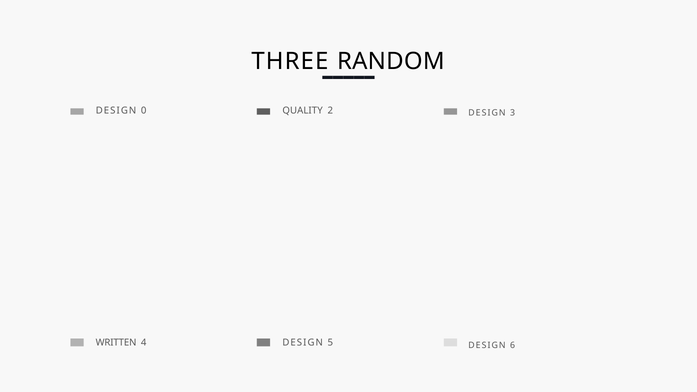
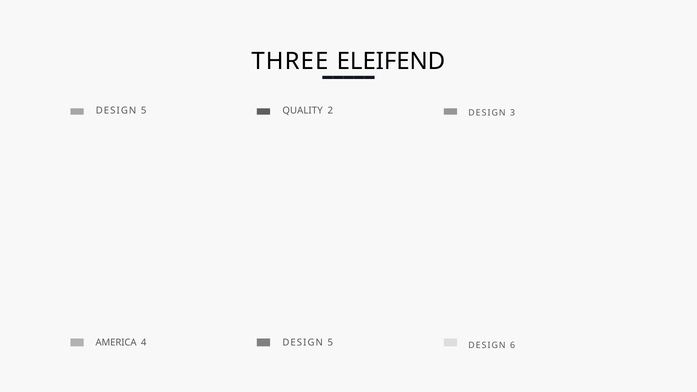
RANDOM: RANDOM -> ELEIFEND (391, 61)
0: 0 -> 5 (144, 110)
WRITTEN: WRITTEN -> AMERICA (116, 343)
